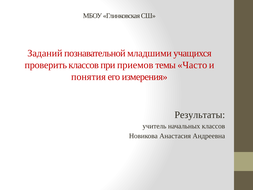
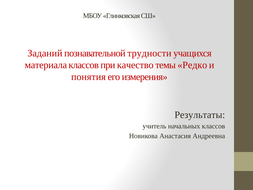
младшими: младшими -> трудности (149, 53)
проверить: проверить -> материала (46, 65)
приемов: приемов -> качество (135, 65)
Часто: Часто -> Редко (192, 65)
